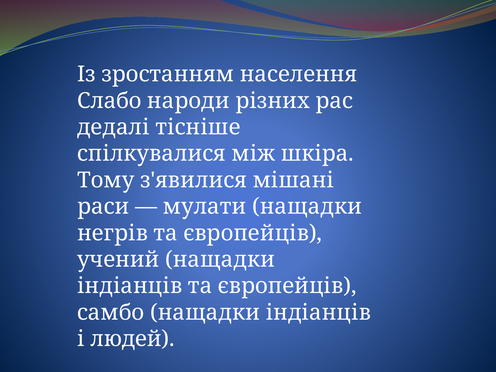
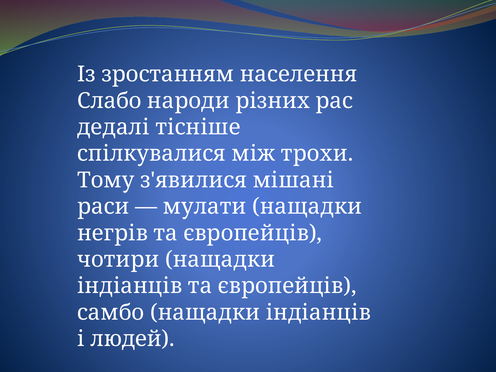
шкіра: шкіра -> трохи (317, 154)
учений: учений -> чотири (118, 260)
